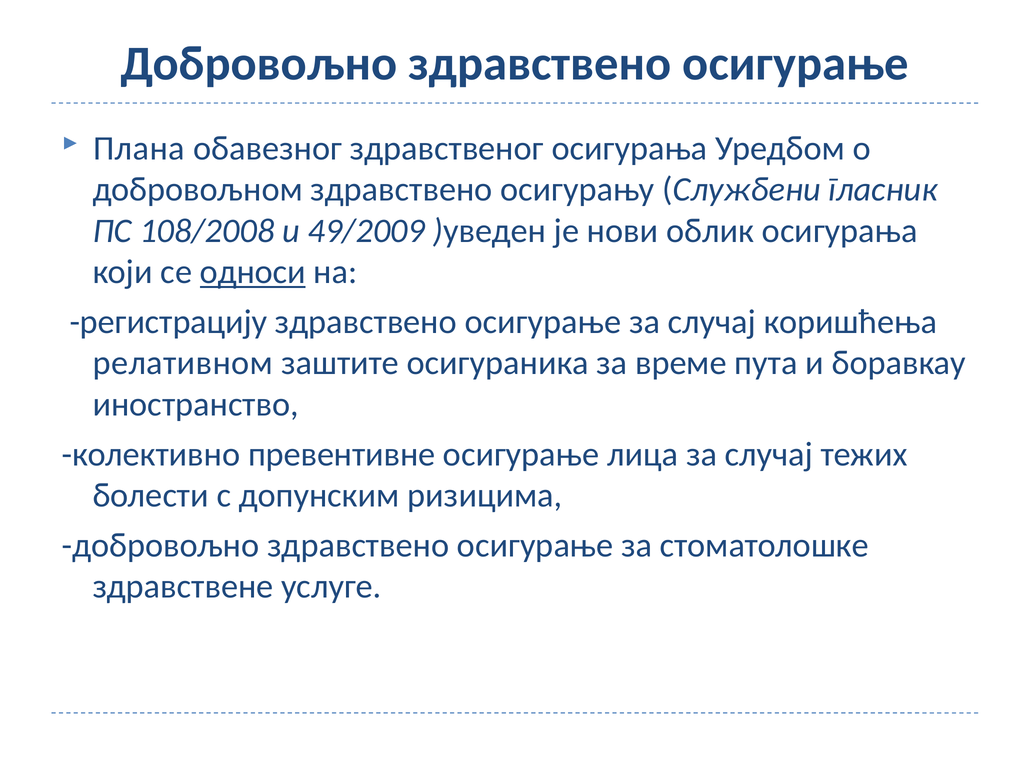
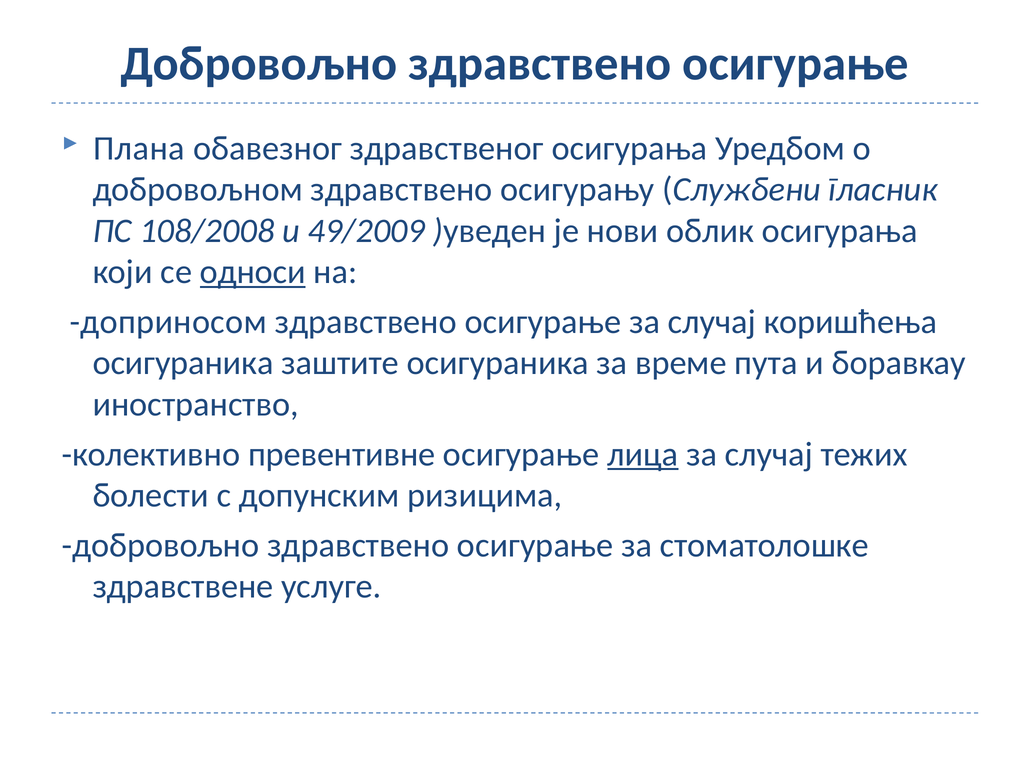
регистрацију: регистрацију -> доприносом (168, 322)
релативном: релативном -> осигураника (183, 363)
лица underline: none -> present (643, 454)
